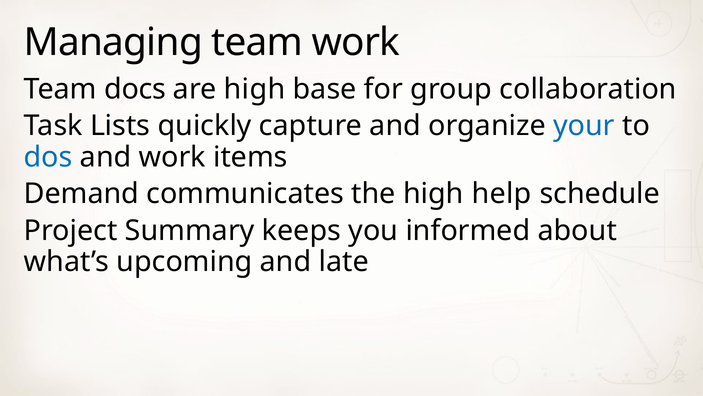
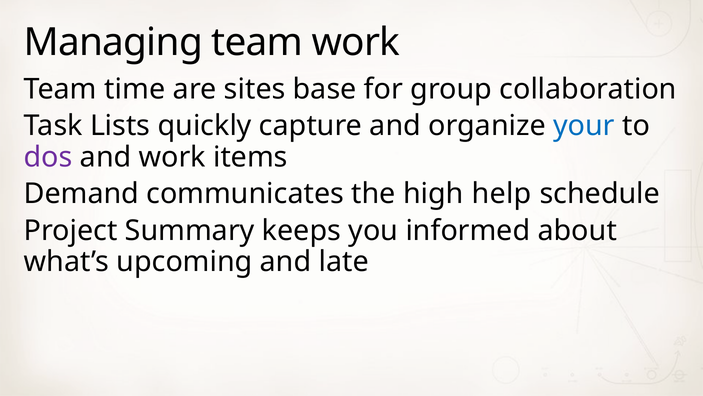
docs: docs -> time (135, 89)
are high: high -> sites (255, 89)
dos colour: blue -> purple (48, 157)
